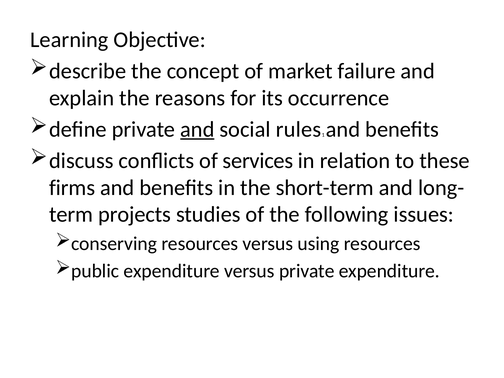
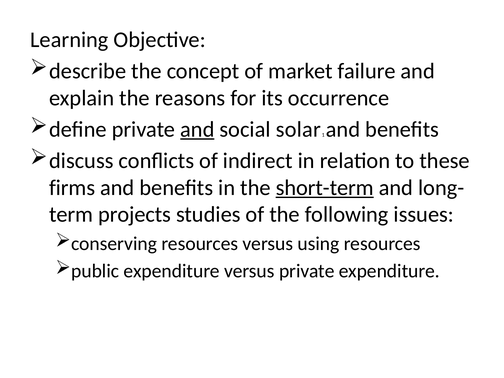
rules: rules -> solar (298, 129)
services: services -> indirect (258, 161)
short-term underline: none -> present (325, 188)
